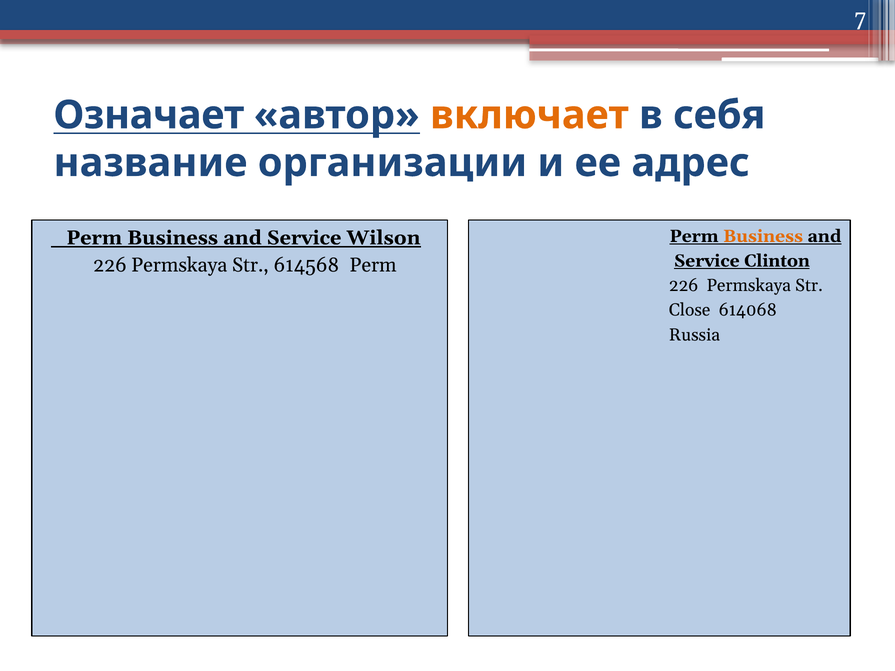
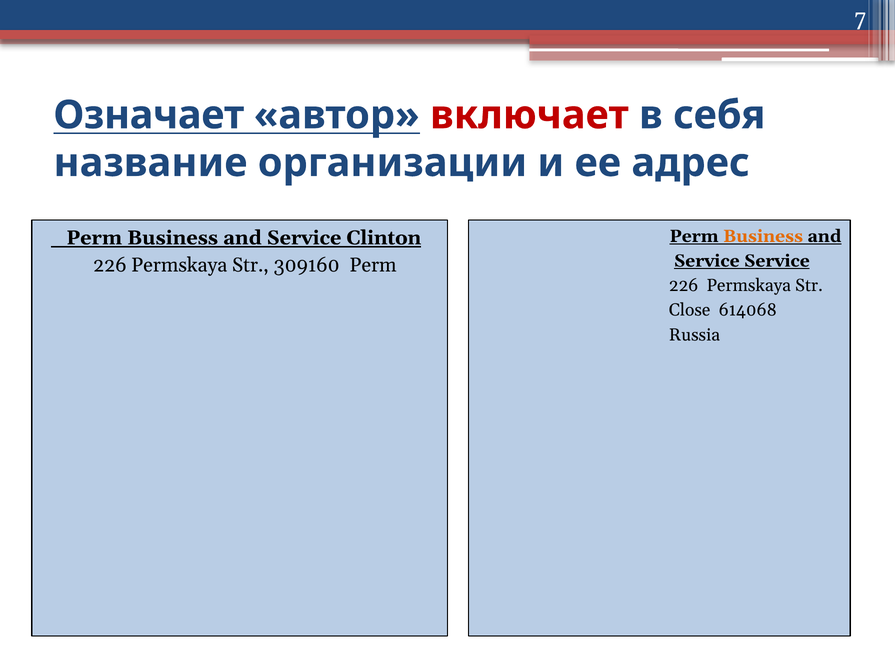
включает colour: orange -> red (529, 115)
Wilson: Wilson -> Clinton (384, 238)
Service Clinton: Clinton -> Service (777, 261)
614568: 614568 -> 309160 (307, 265)
